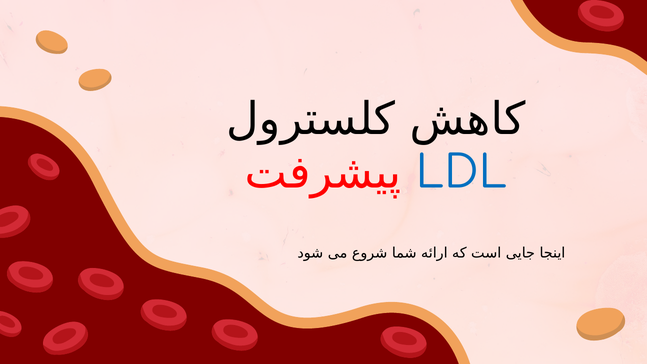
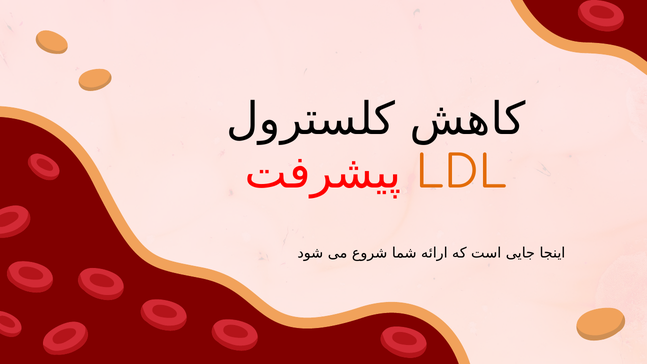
LDL colour: blue -> orange (462, 173)
